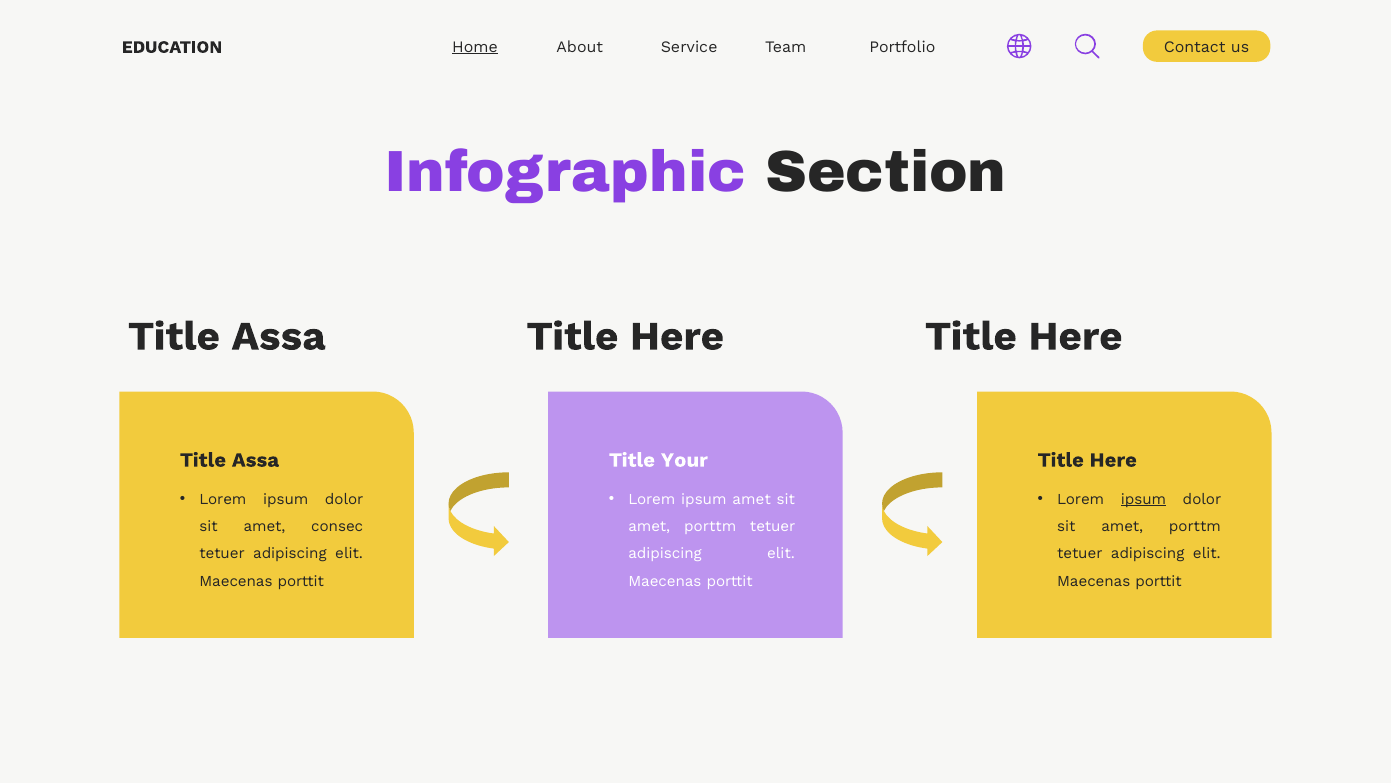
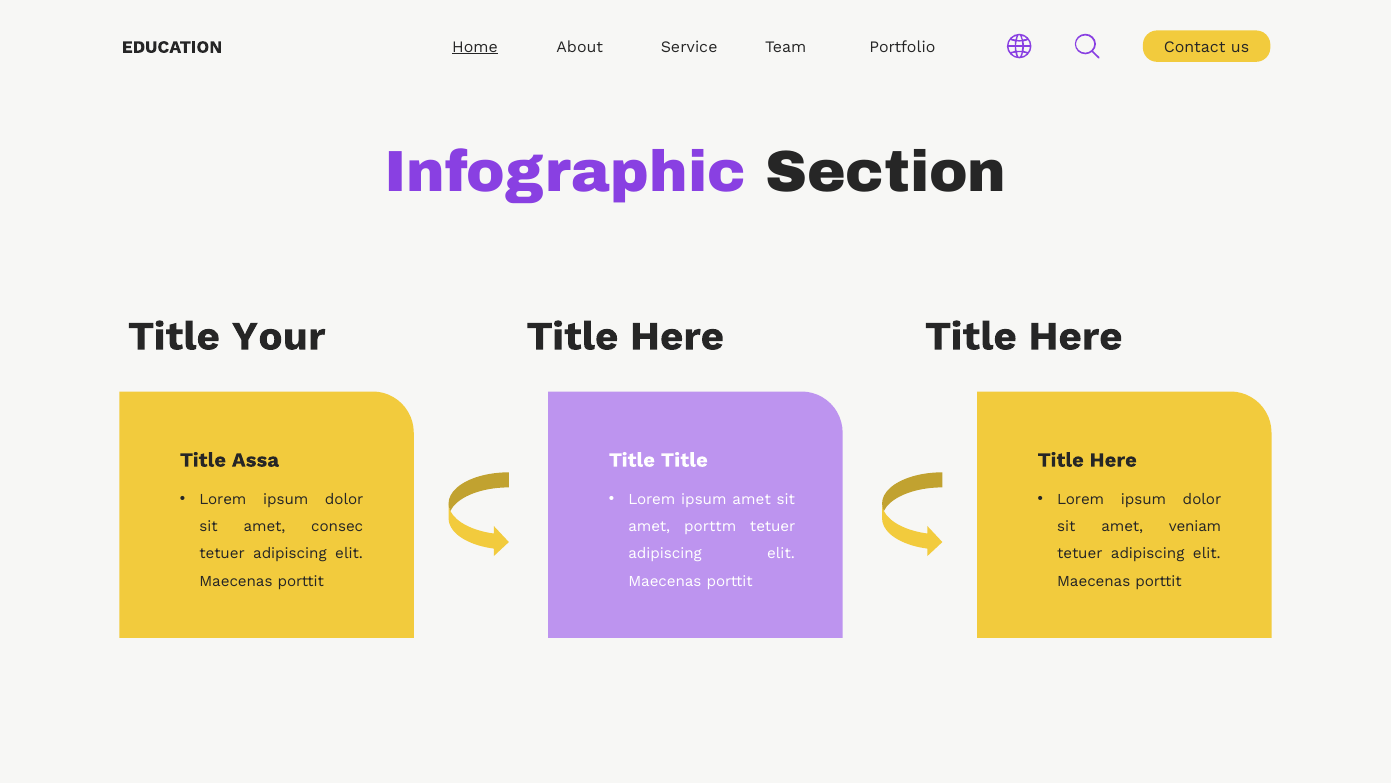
Assa: Assa -> Your (279, 336)
Title Your: Your -> Title (684, 460)
ipsum underline: present -> none (1143, 499)
porttm: porttm -> veniam (1195, 526)
